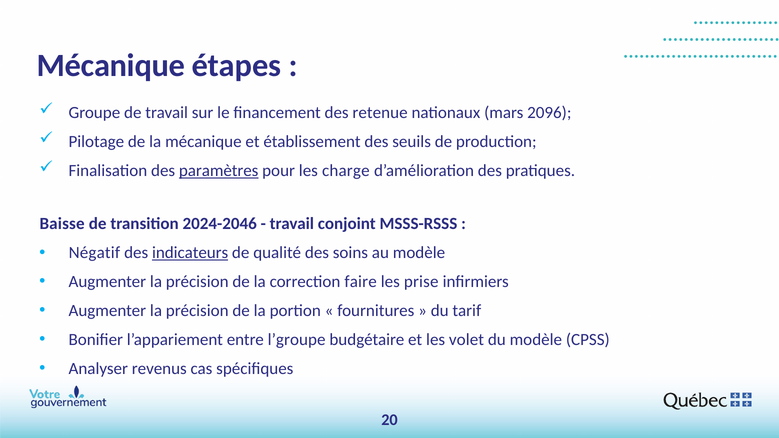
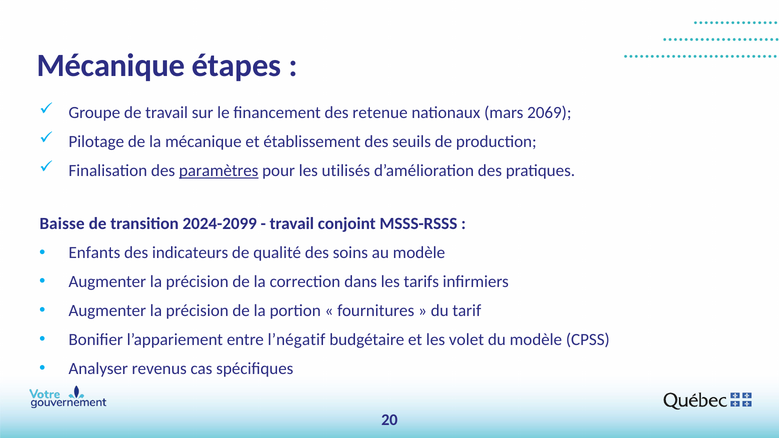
2096: 2096 -> 2069 (549, 113)
charge: charge -> utilisés (346, 171)
2024-2046: 2024-2046 -> 2024-2099 (220, 224)
Négatif: Négatif -> Enfants (94, 253)
indicateurs underline: present -> none (190, 253)
faire: faire -> dans (361, 282)
prise: prise -> tarifs (421, 282)
l’groupe: l’groupe -> l’négatif (297, 340)
